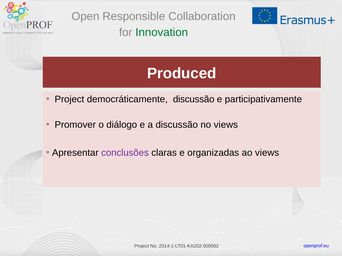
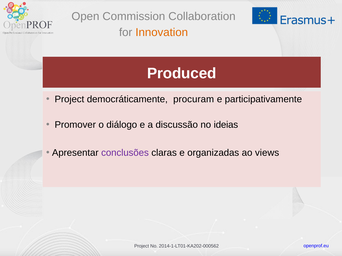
Responsible: Responsible -> Commission (134, 16)
Innovation colour: green -> orange (162, 32)
democráticamente discussão: discussão -> procuram (194, 100)
no views: views -> ideias (226, 125)
